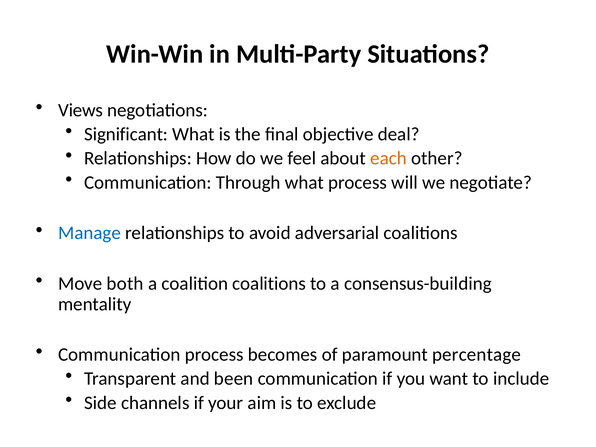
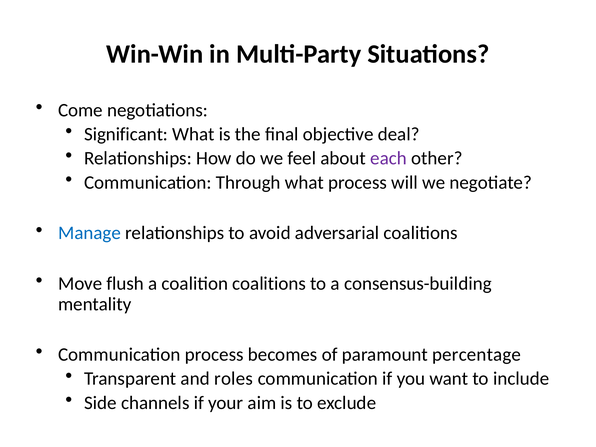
Views: Views -> Come (80, 110)
each colour: orange -> purple (389, 158)
both: both -> flush (125, 284)
been: been -> roles (234, 379)
